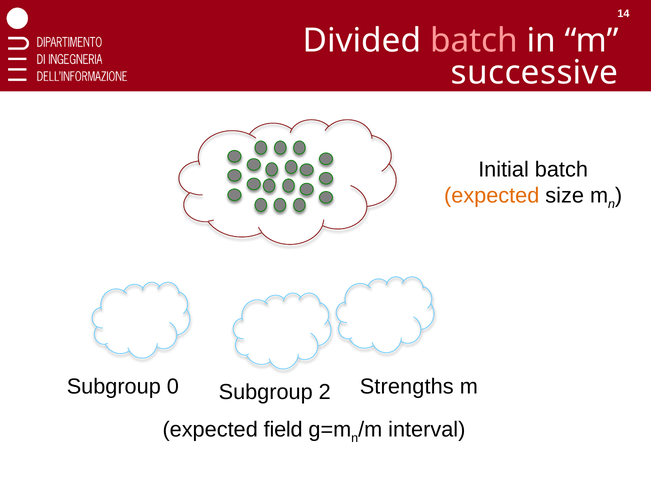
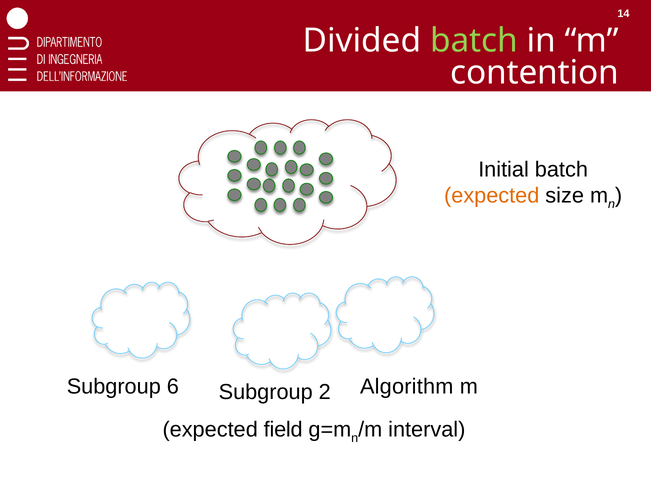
batch colour: pink -> light green (474, 41)
successive: successive -> contention (535, 73)
0: 0 -> 6 (173, 387)
Strengths: Strengths -> Algorithm (407, 387)
